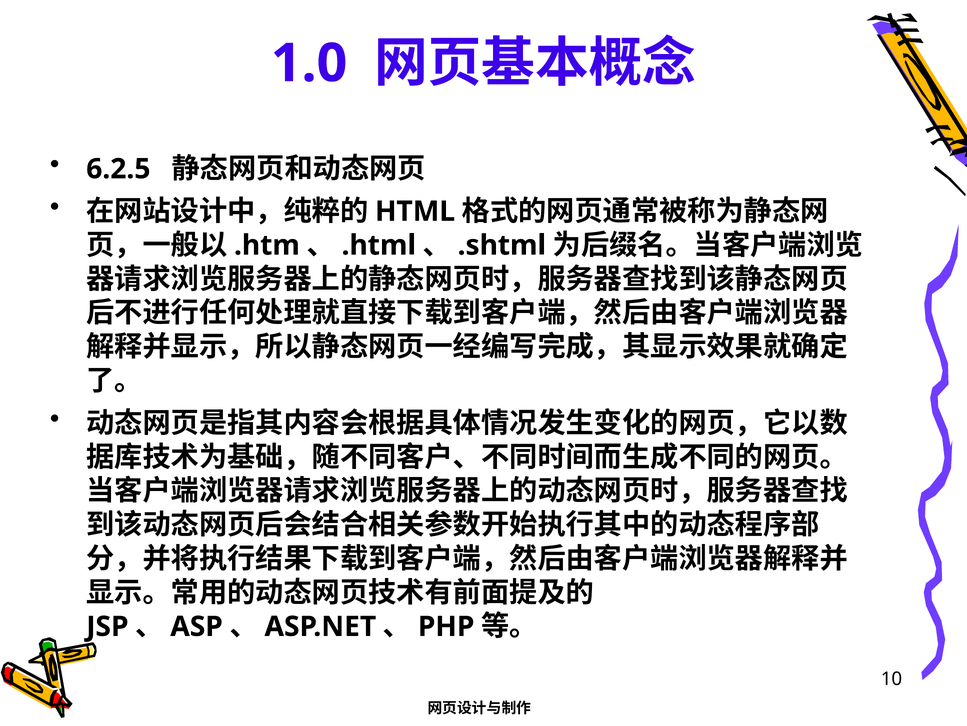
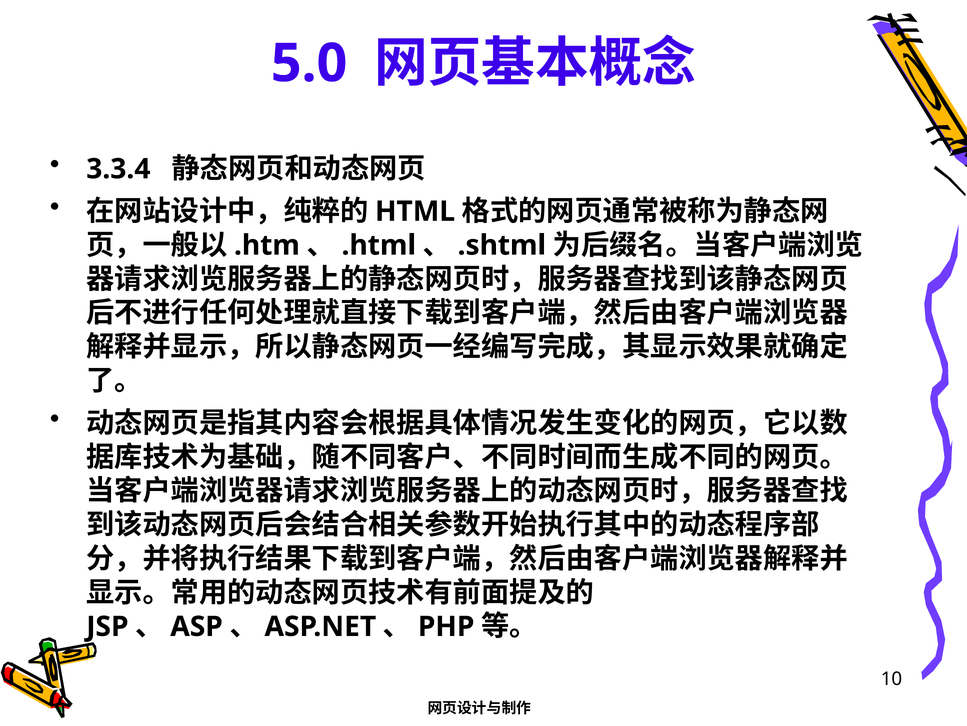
1.0: 1.0 -> 5.0 (309, 63)
6.2.5: 6.2.5 -> 3.3.4 (118, 169)
